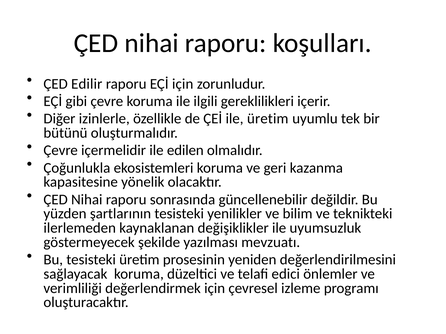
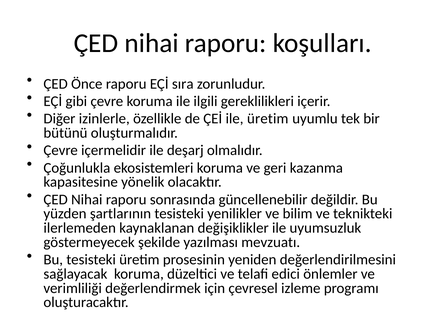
Edilir: Edilir -> Önce (87, 84)
EÇİ için: için -> sıra (183, 84)
edilen: edilen -> deşarj (185, 151)
